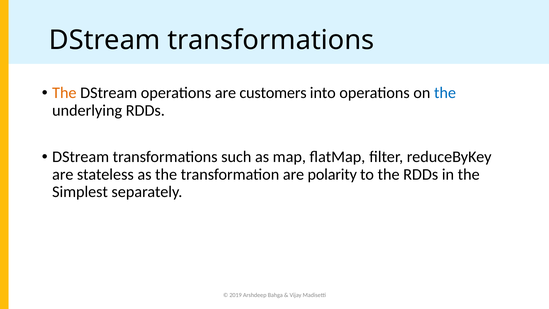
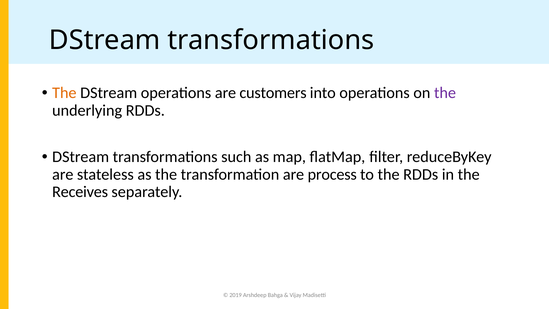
the colour: blue -> purple (445, 93)
polarity: polarity -> process (332, 174)
Simplest: Simplest -> Receives (80, 192)
